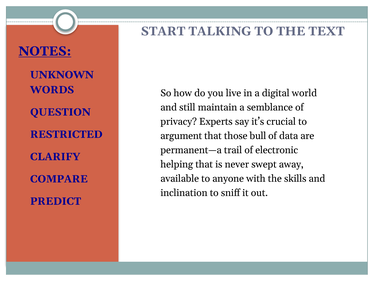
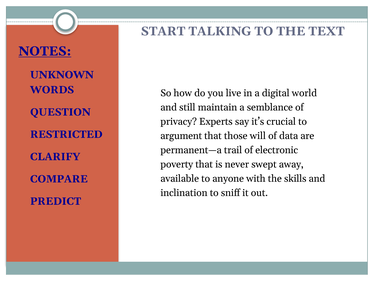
bull: bull -> will (258, 136)
helping: helping -> poverty (177, 164)
